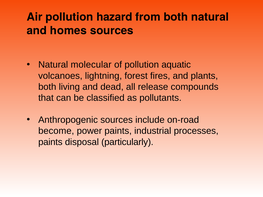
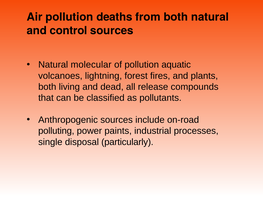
hazard: hazard -> deaths (114, 17)
homes: homes -> control (69, 31)
become: become -> polluting (56, 131)
paints: paints -> single (50, 142)
